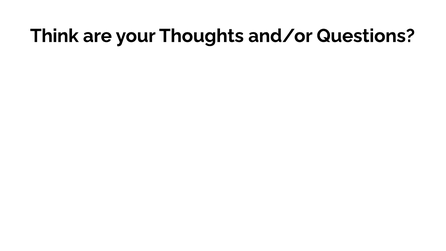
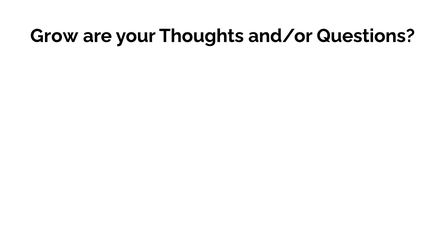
Think: Think -> Grow (54, 36)
